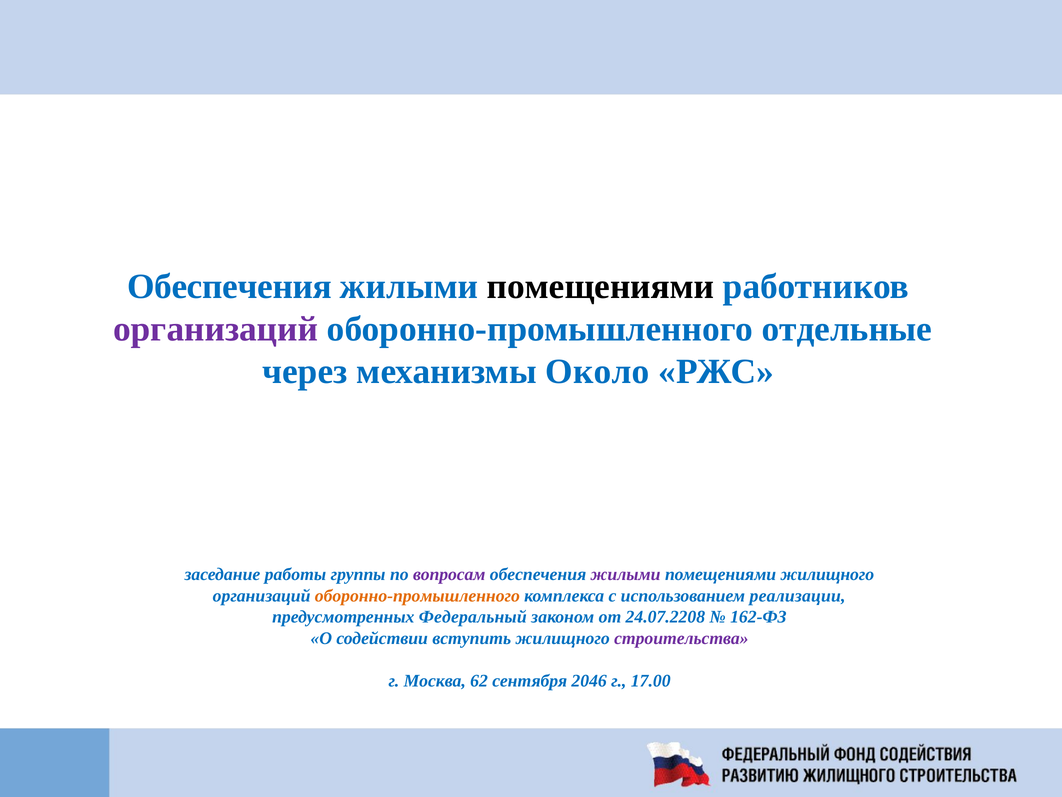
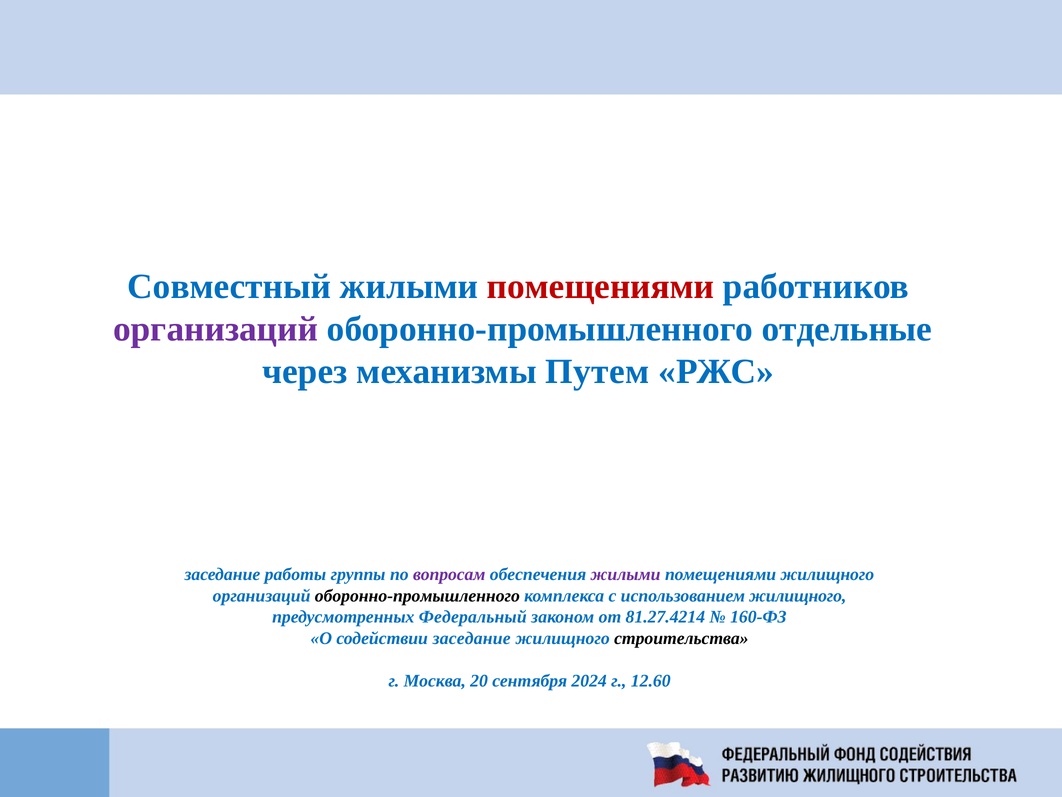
Обеспечения: Обеспечения -> Совместный (229, 286)
помещениями colour: black -> red (601, 286)
Около: Около -> Путем (597, 371)
оборонно-промышленного colour: orange -> black (417, 595)
использованием реализации: реализации -> жилищного (798, 595)
24.07.2208: 24.07.2208 -> 81.27.4214 (665, 617)
162-ФЗ: 162-ФЗ -> 160-ФЗ (758, 617)
содействии вступить: вступить -> заседание (472, 638)
строительства colour: purple -> black (681, 638)
62: 62 -> 20 (479, 680)
2046: 2046 -> 2024 (589, 680)
17.00: 17.00 -> 12.60 (651, 680)
